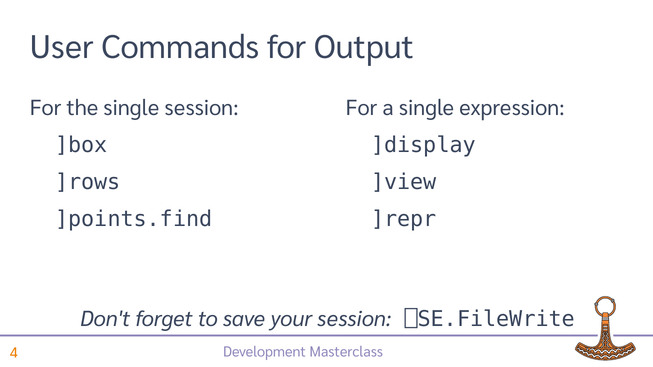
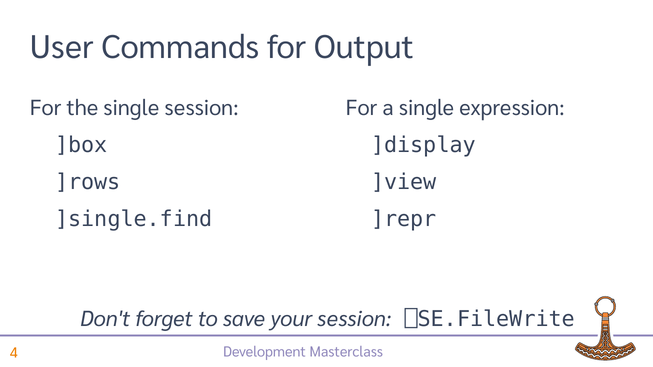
]points.find: ]points.find -> ]single.find (134, 219)
